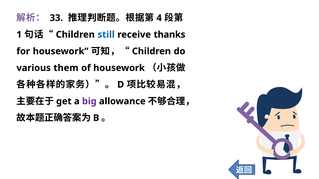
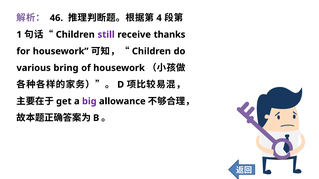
33: 33 -> 46 (56, 18)
still colour: blue -> purple (106, 35)
them: them -> bring (66, 68)
